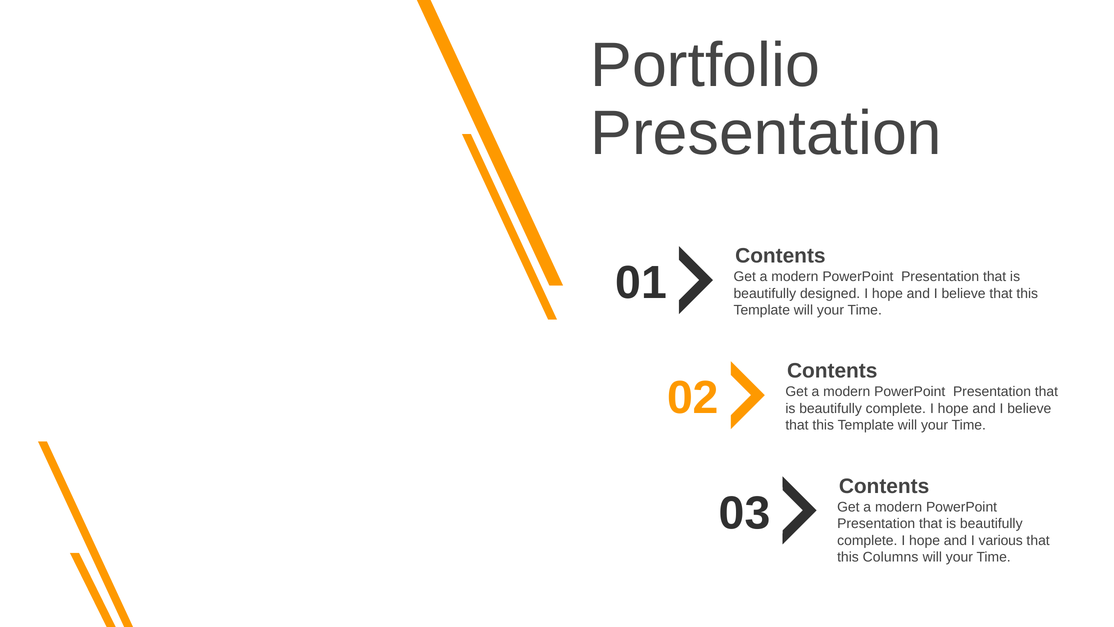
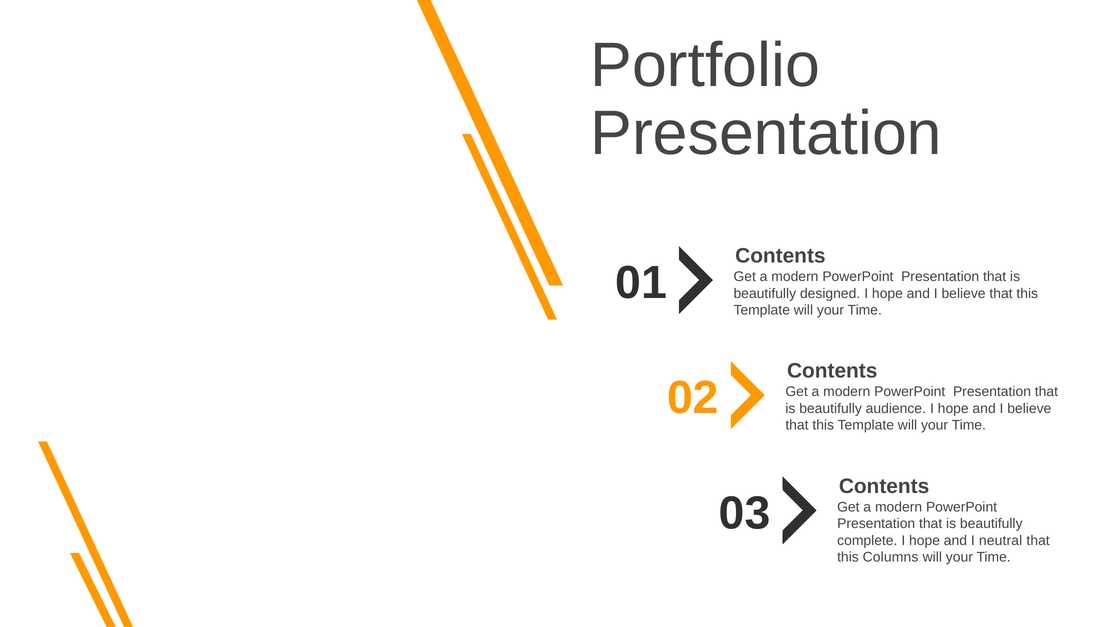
complete: complete -> audience (896, 408)
various: various -> neutral (1001, 540)
